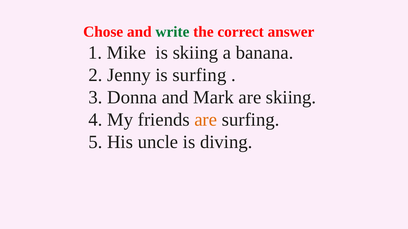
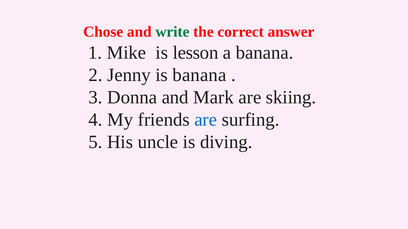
is skiing: skiing -> lesson (196, 53)
is surfing: surfing -> banana (199, 75)
are colour: orange -> blue (206, 120)
